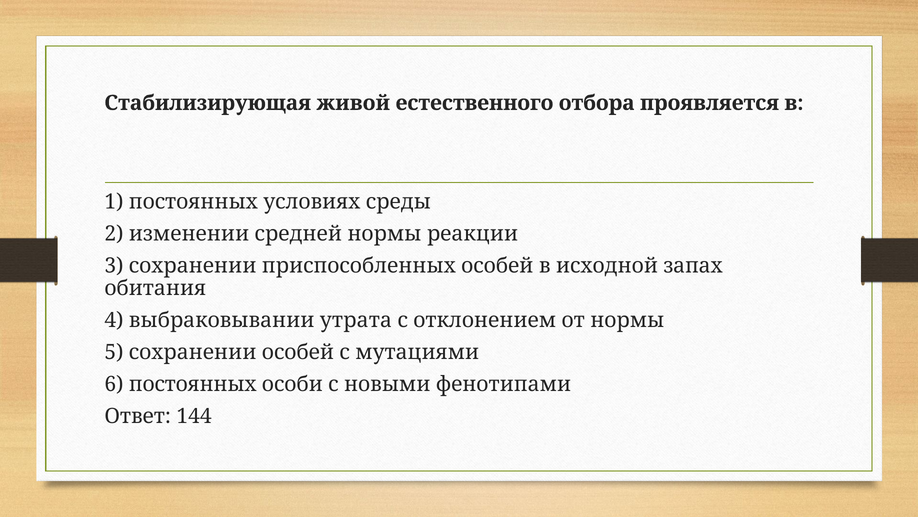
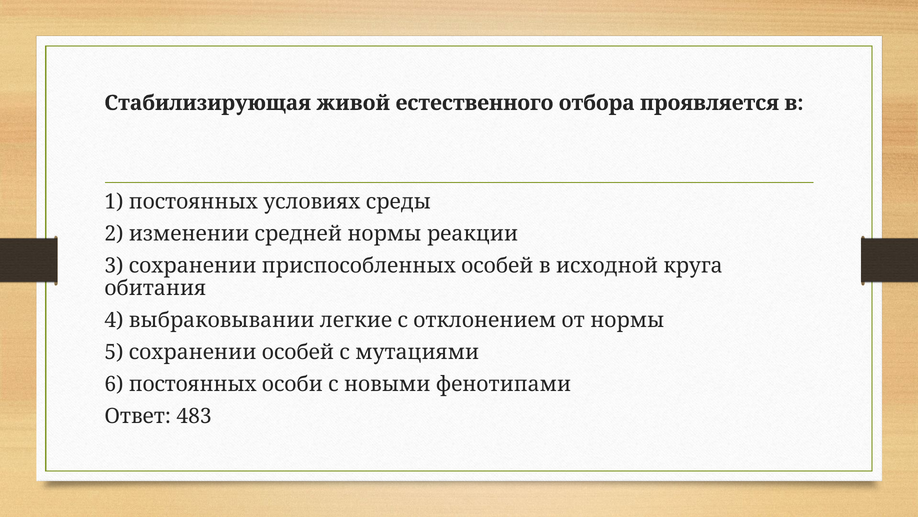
запах: запах -> круга (693, 265)
утрата: утрата -> легкие (356, 320)
144: 144 -> 483 (194, 416)
